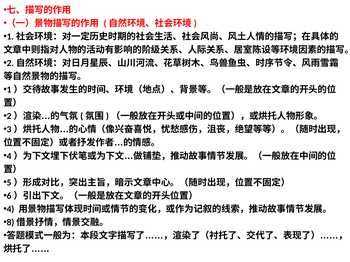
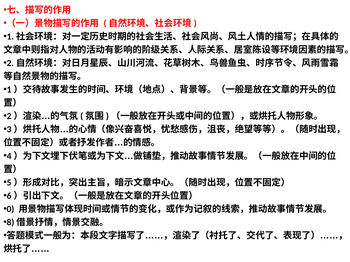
4: 4 -> 0 (10, 209)
